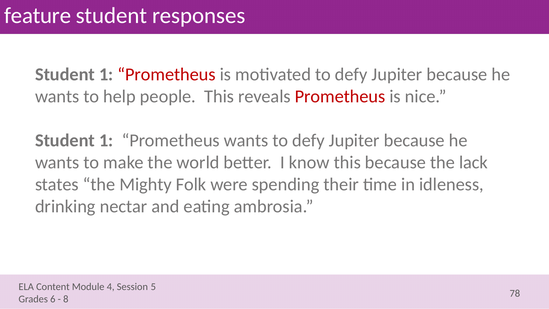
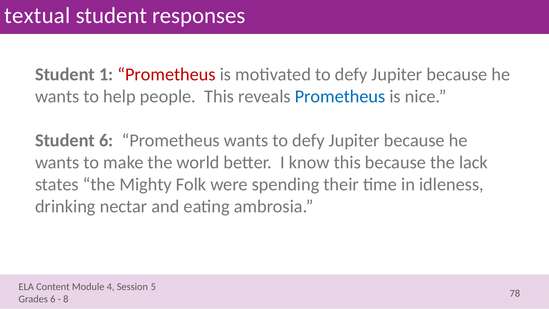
feature: feature -> textual (37, 16)
Prometheus colour: red -> blue (340, 96)
1: 1 -> 6 (106, 140)
